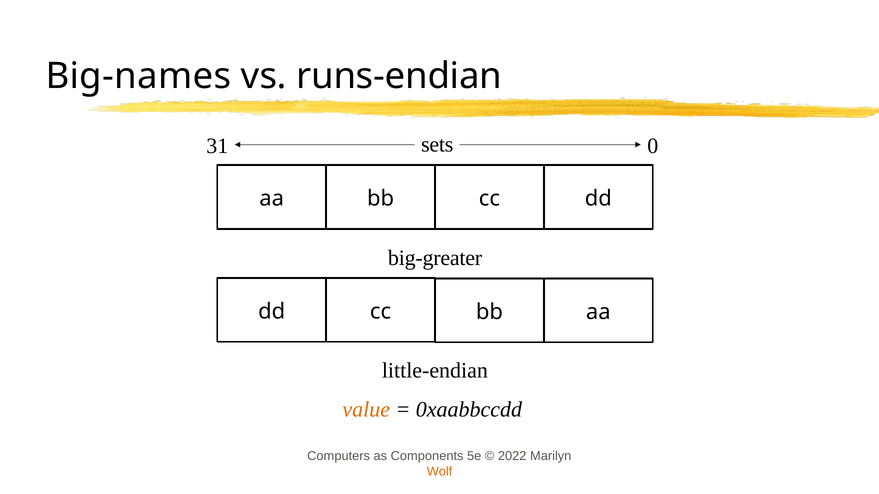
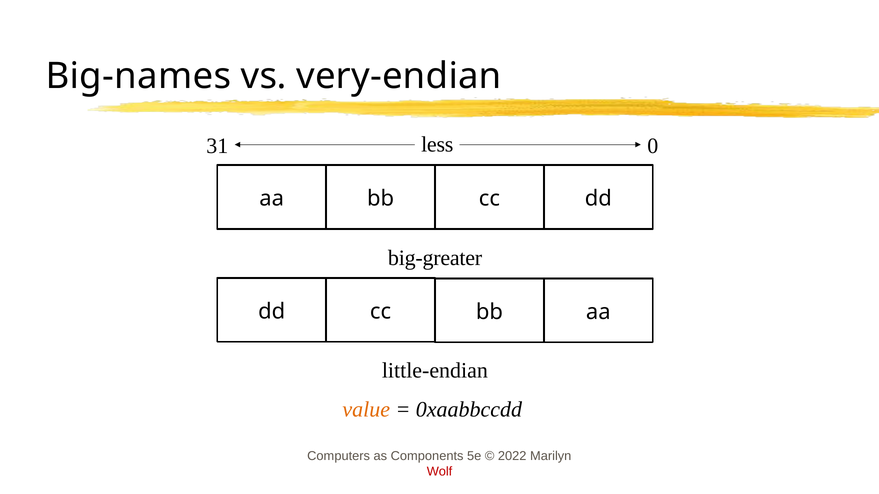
runs-endian: runs-endian -> very-endian (399, 76)
sets: sets -> less (437, 145)
Wolf colour: orange -> red (440, 472)
